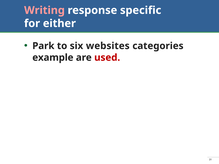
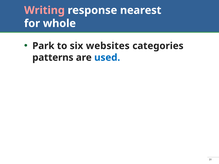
specific: specific -> nearest (141, 10)
either: either -> whole (59, 23)
example: example -> patterns (53, 58)
used colour: red -> blue (107, 58)
